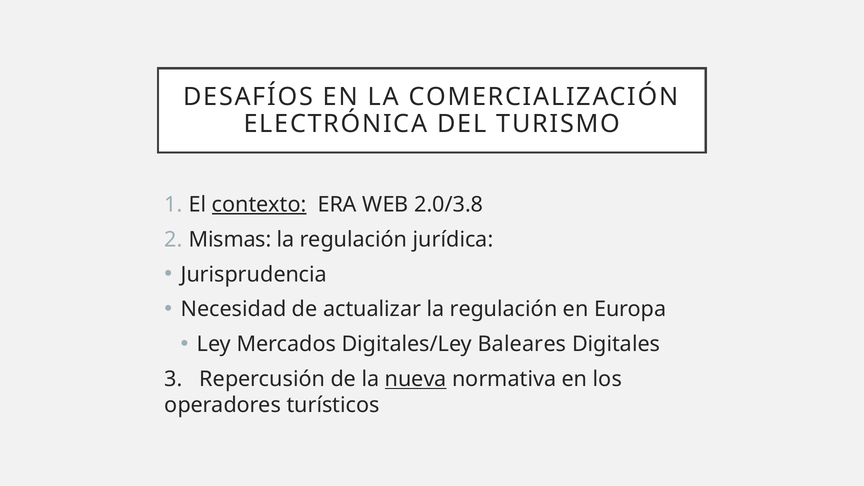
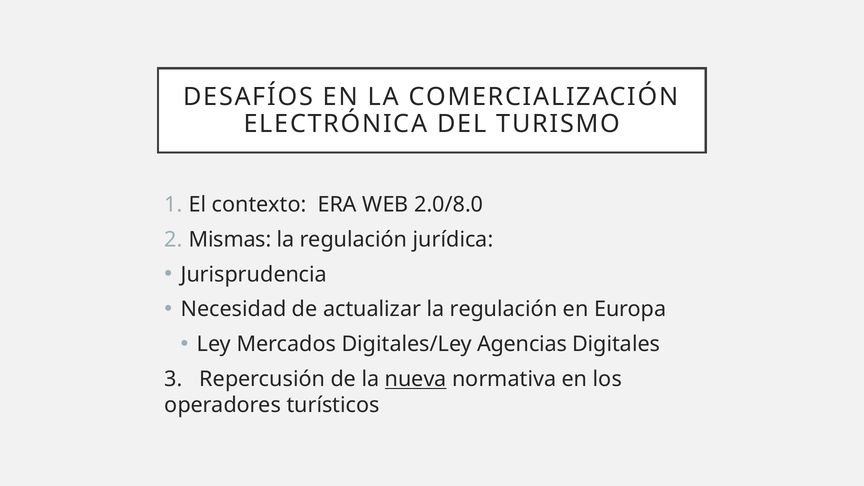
contexto underline: present -> none (259, 205)
2.0/3.8: 2.0/3.8 -> 2.0/8.0 (449, 205)
Baleares: Baleares -> Agencias (522, 344)
